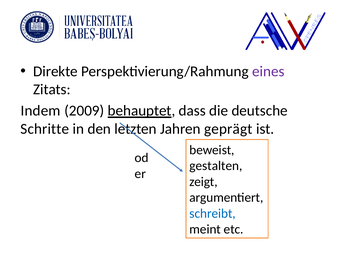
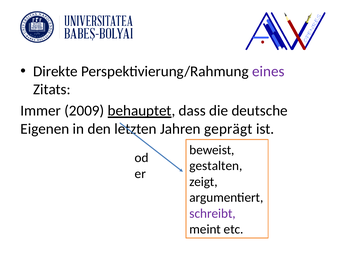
Indem: Indem -> Immer (41, 111)
Schritte: Schritte -> Eigenen (45, 129)
schreibt colour: blue -> purple (213, 213)
